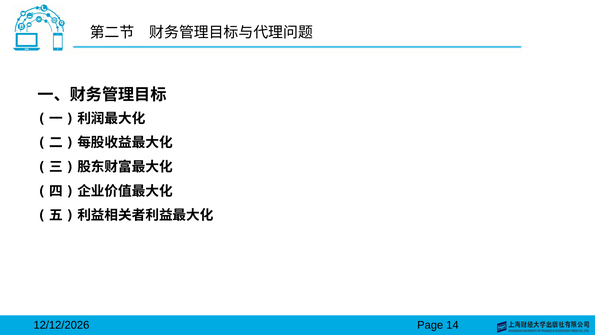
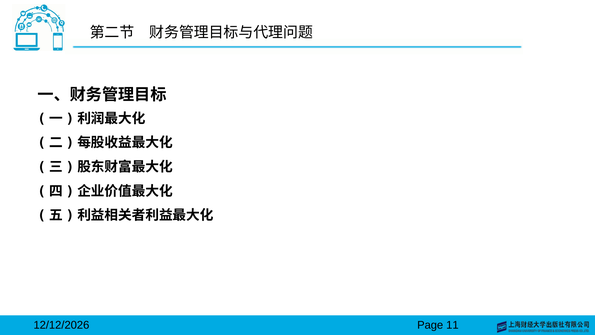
14: 14 -> 11 (452, 325)
